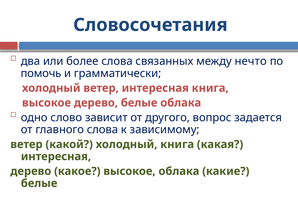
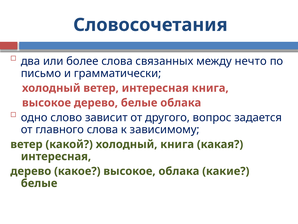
помочь: помочь -> письмо (41, 73)
